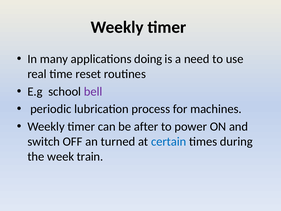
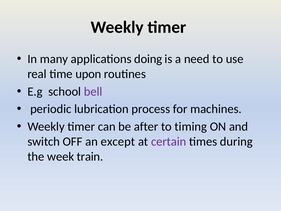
reset: reset -> upon (88, 74)
power: power -> timing (191, 126)
turned: turned -> except (118, 141)
certain colour: blue -> purple (169, 141)
